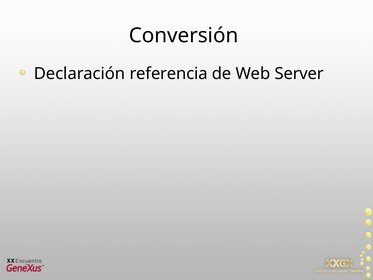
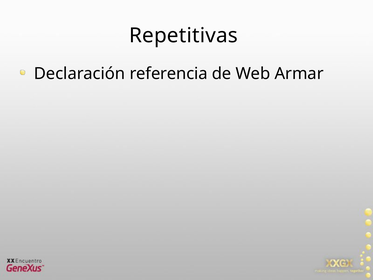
Conversión: Conversión -> Repetitivas (183, 35)
Server: Server -> Armar (299, 74)
